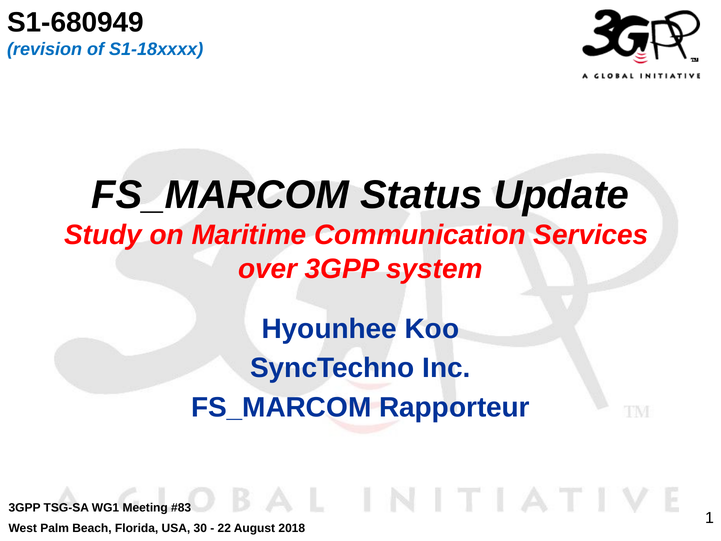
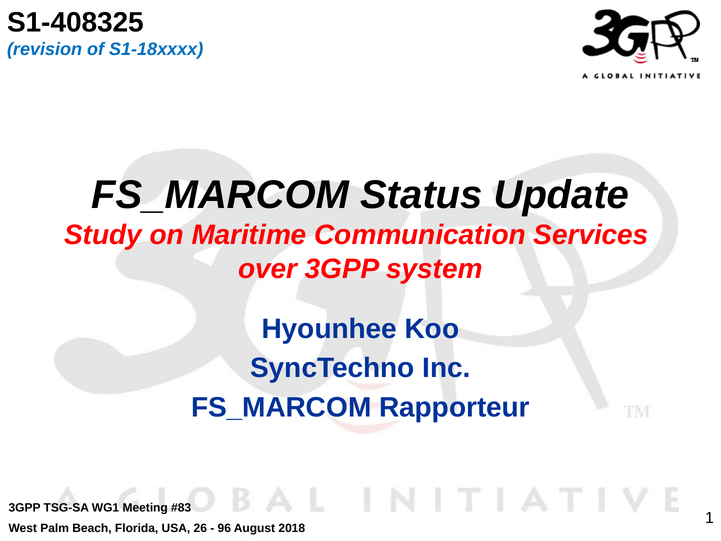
S1-680949: S1-680949 -> S1-408325 (76, 22)
30: 30 -> 26 (200, 528)
22: 22 -> 96 (224, 528)
